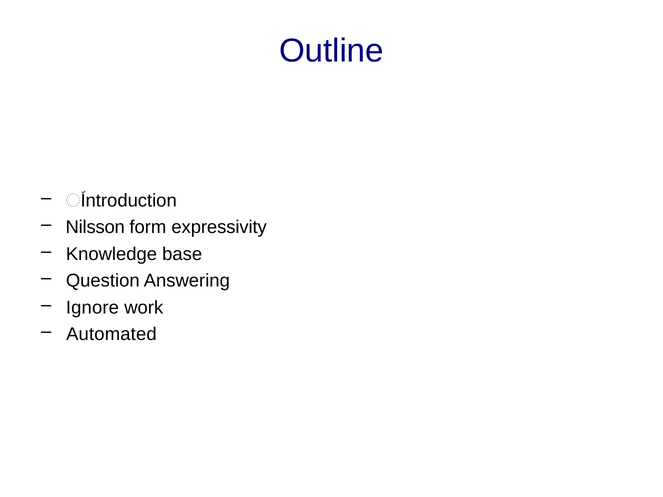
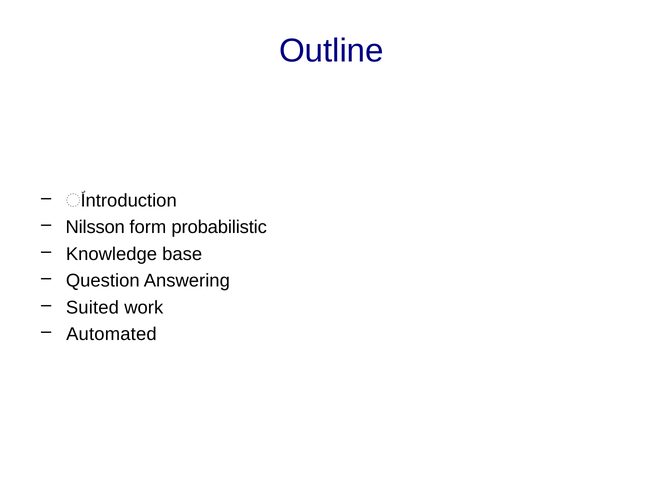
expressivity: expressivity -> probabilistic (219, 228)
Ignore: Ignore -> Suited (92, 308)
